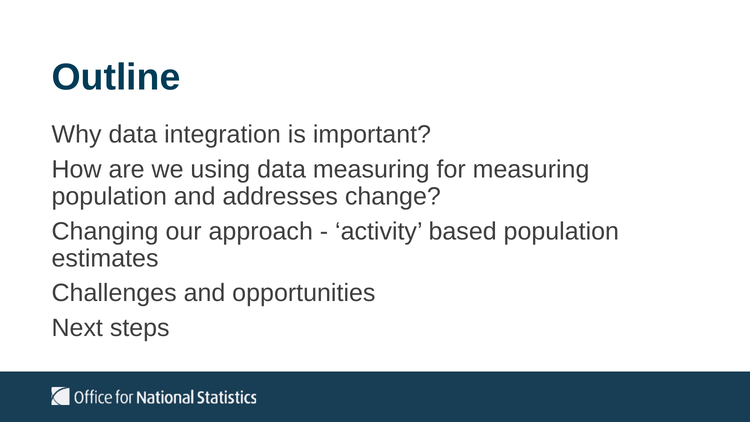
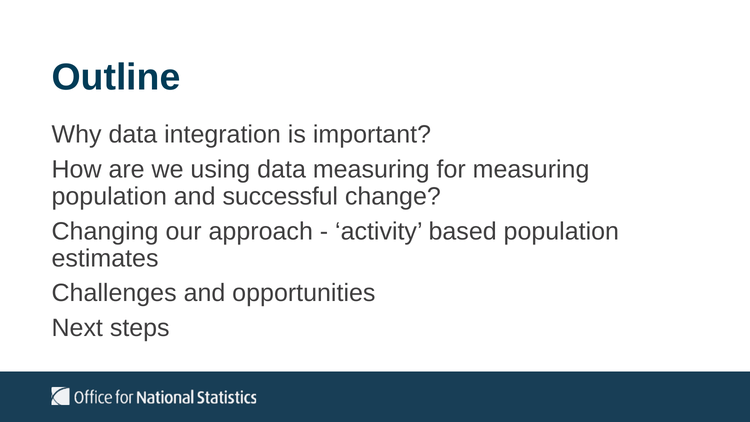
addresses: addresses -> successful (280, 196)
